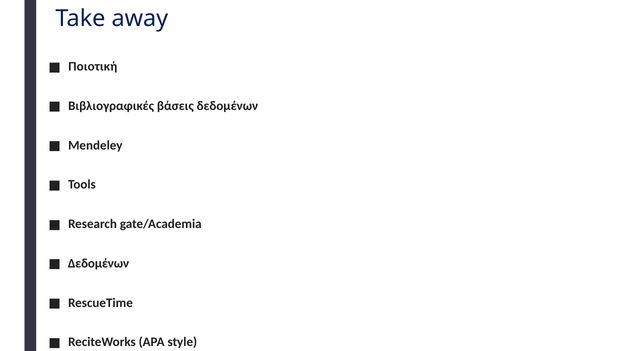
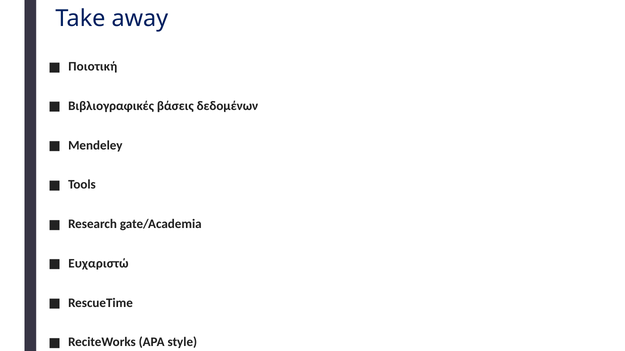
Δεδομένων: Δεδομένων -> Ευχαριστώ (98, 264)
